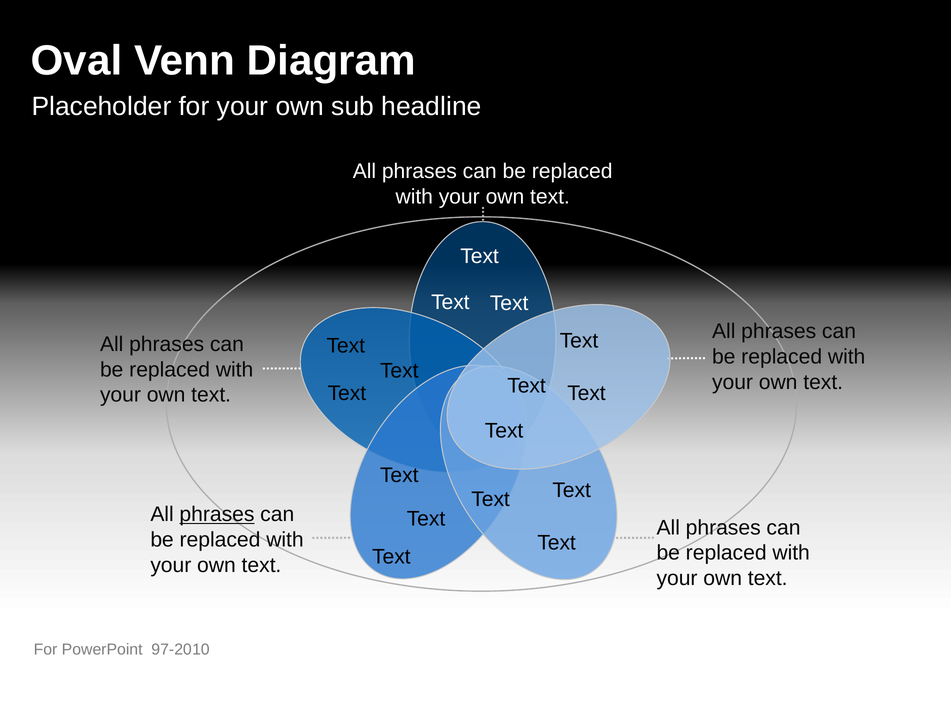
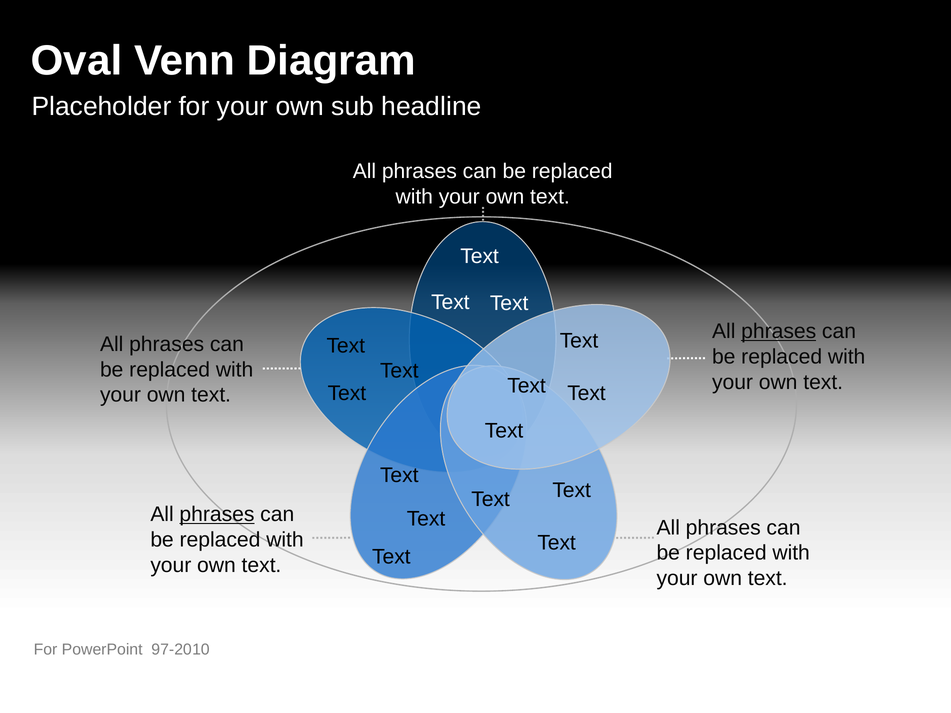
phrases underline: none -> present (779, 332)
